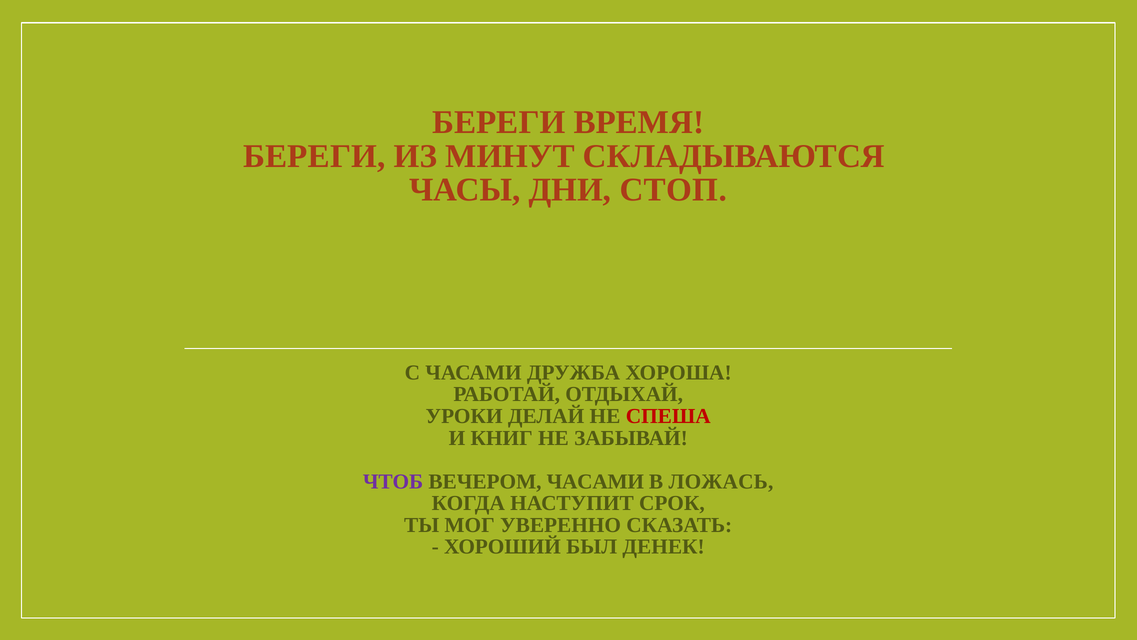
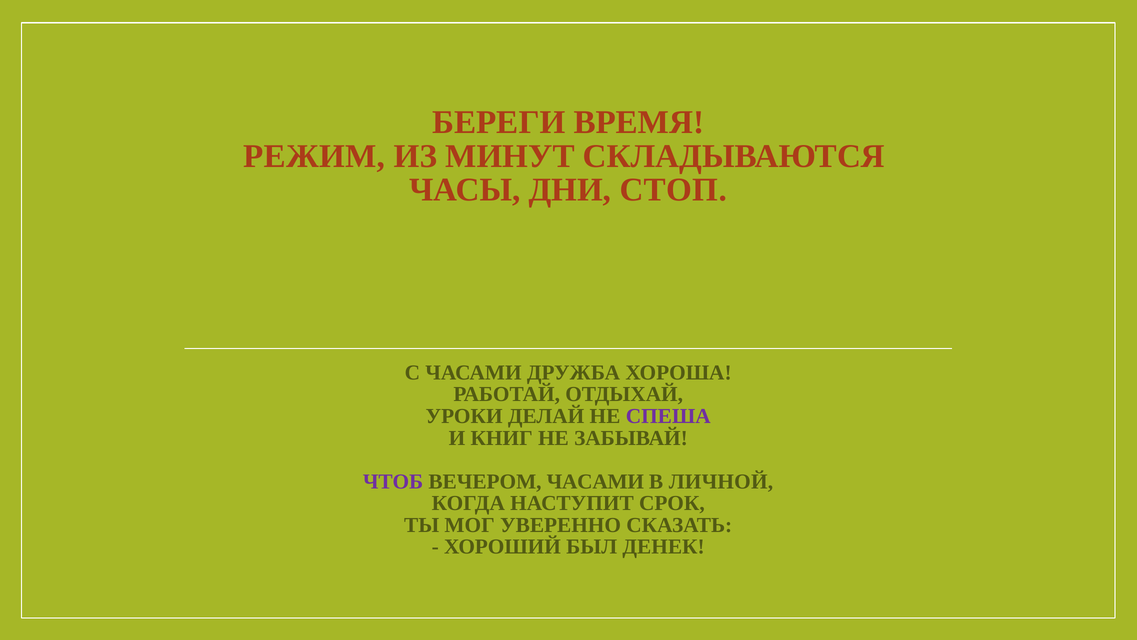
БЕРЕГИ: БЕРЕГИ -> РЕЖИМ (314, 156)
СПЕША colour: red -> purple (668, 416)
ЛОЖАСЬ: ЛОЖАСЬ -> ЛИЧНОЙ (721, 481)
